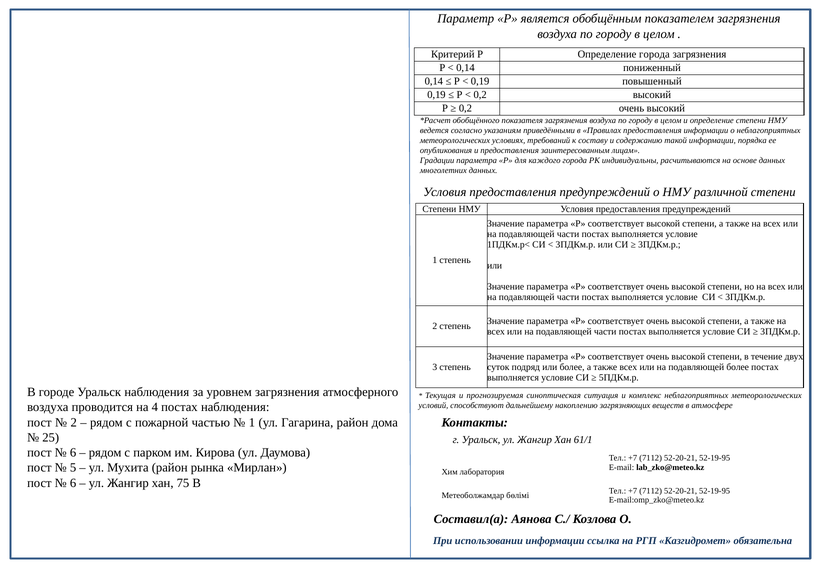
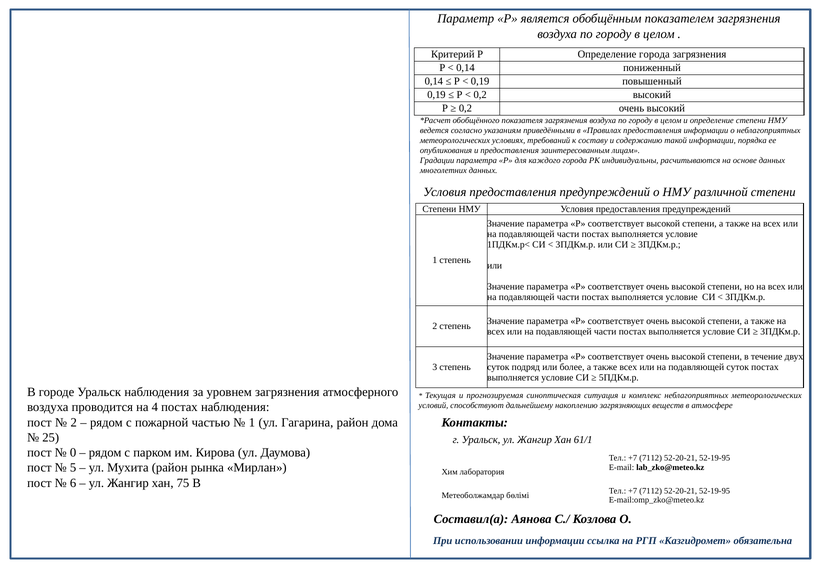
подавляющей более: более -> суток (738, 368)
6: 6 -> 0 (73, 453)
